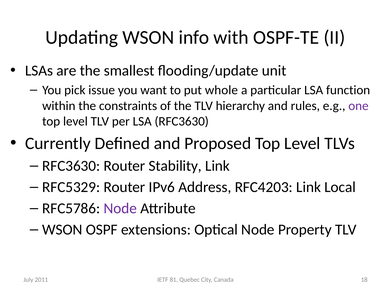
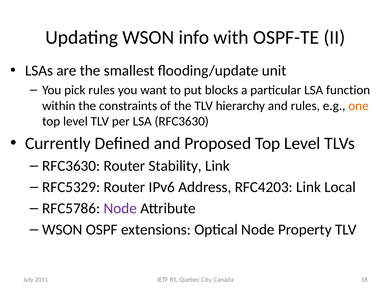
pick issue: issue -> rules (102, 90)
whole: whole -> blocks (221, 90)
one colour: purple -> orange (358, 106)
